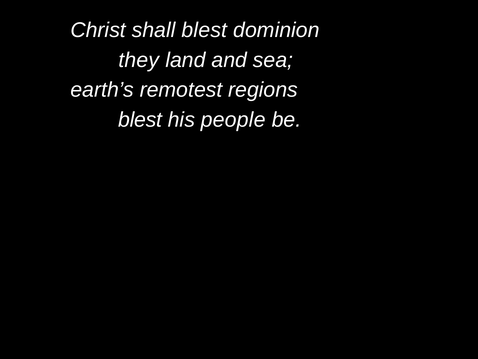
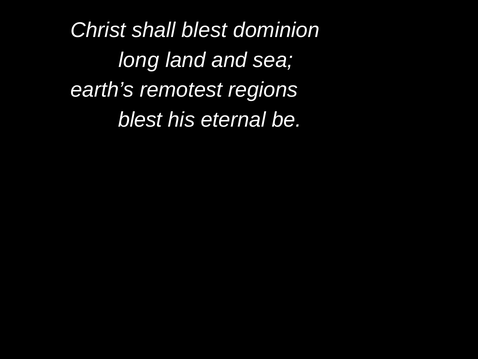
they: they -> long (139, 60)
people: people -> eternal (233, 119)
